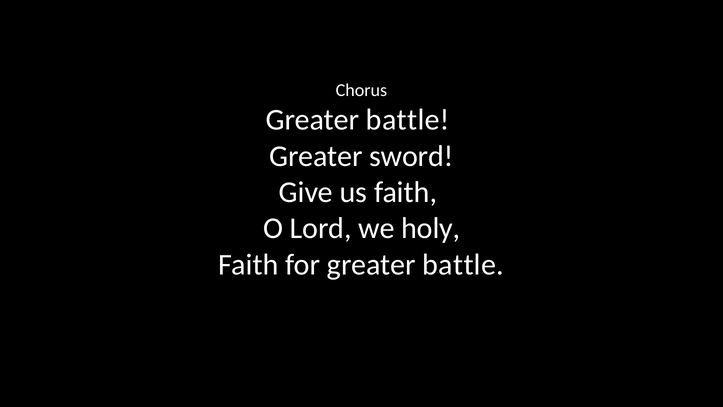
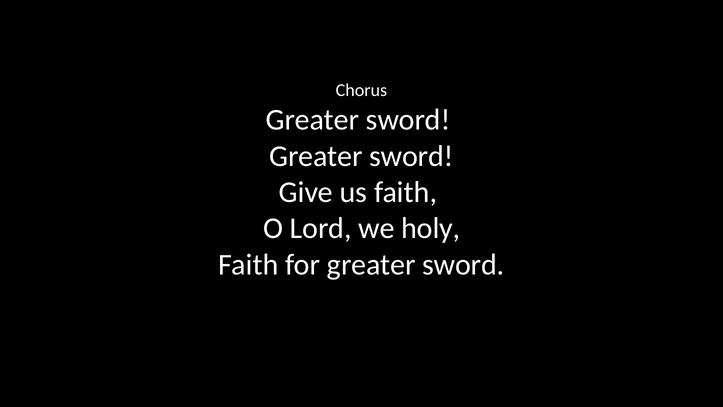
battle: battle -> sword (408, 120)
for greater battle: battle -> sword (463, 264)
